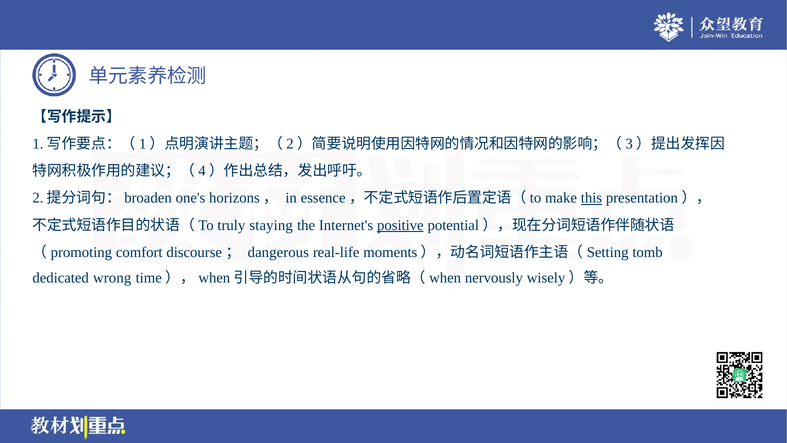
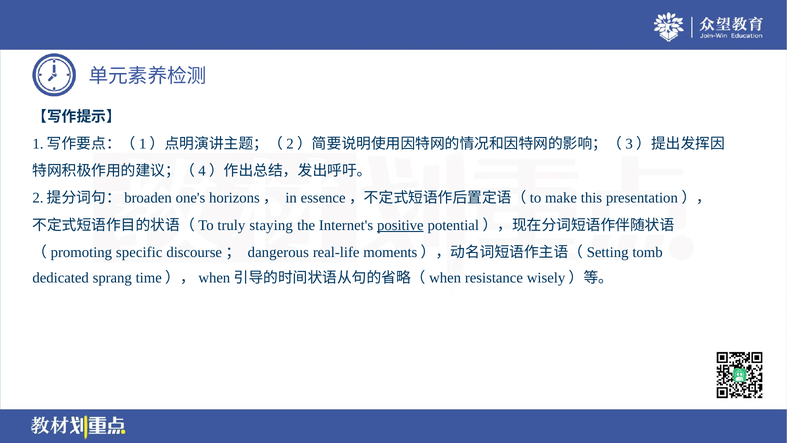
this underline: present -> none (591, 198)
comfort: comfort -> specific (139, 252)
wrong: wrong -> sprang (112, 277)
nervously: nervously -> resistance (494, 277)
